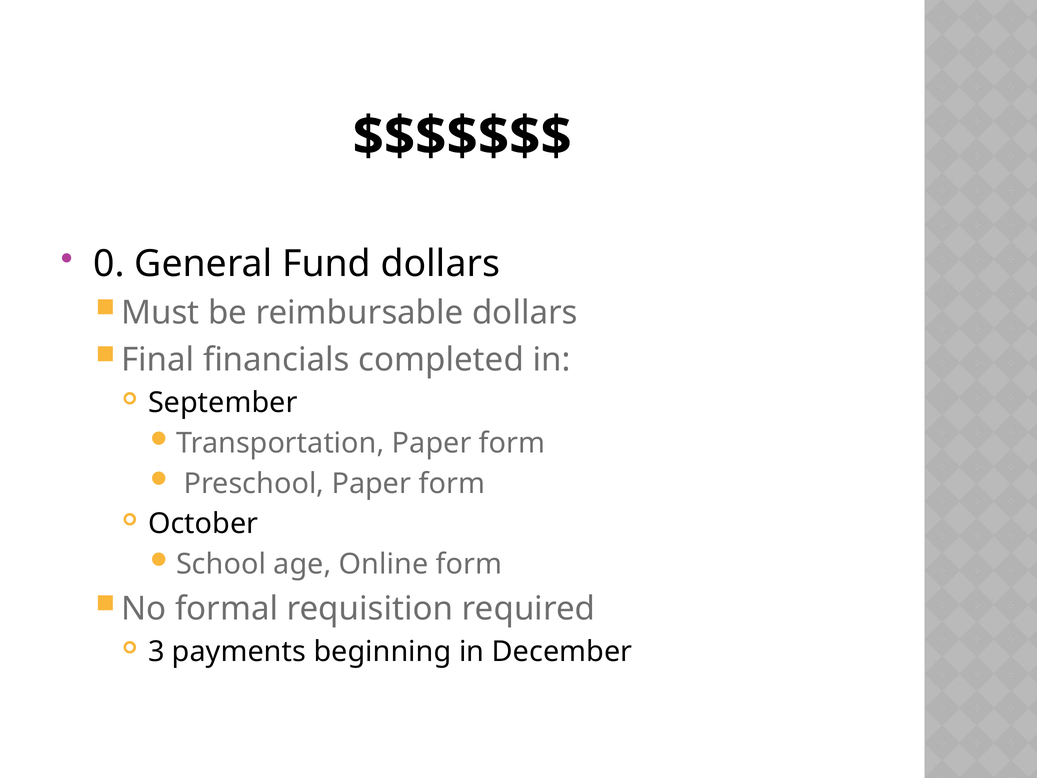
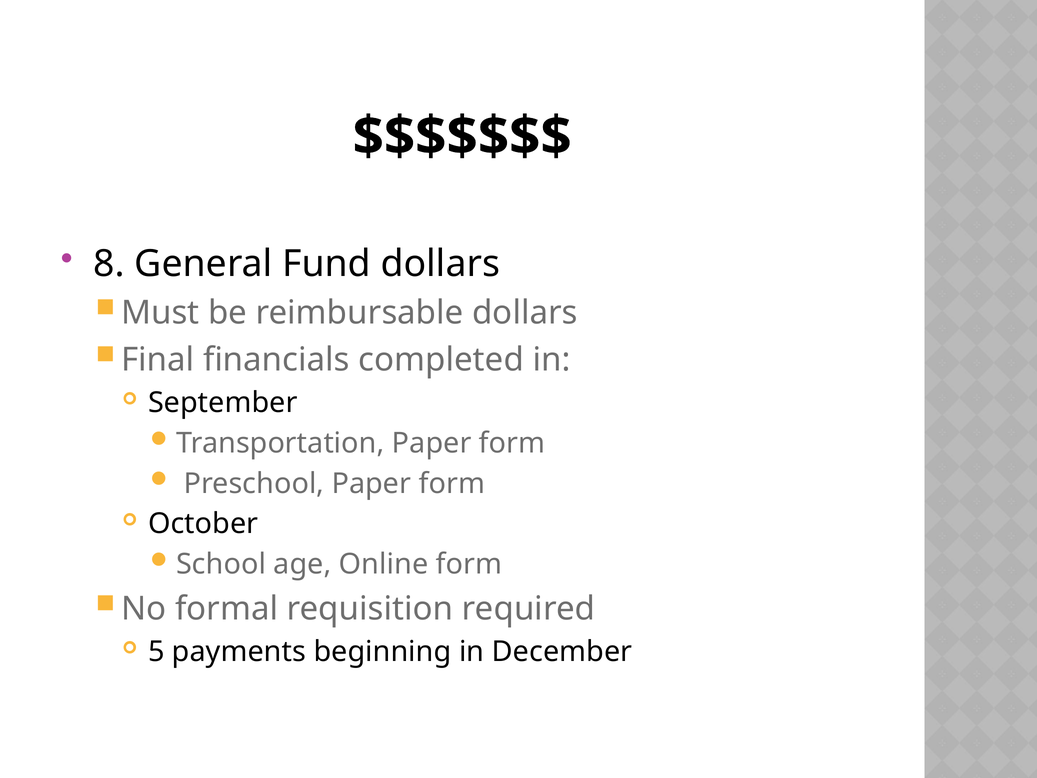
0: 0 -> 8 (109, 264)
3: 3 -> 5 (156, 652)
